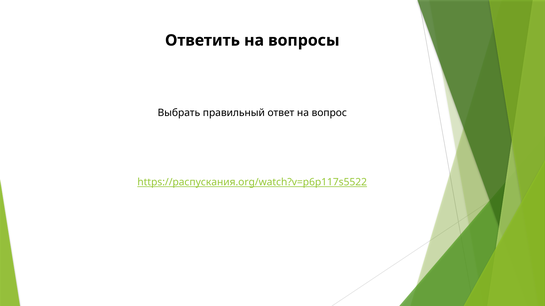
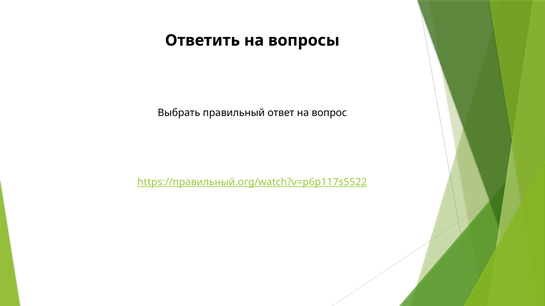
https://распускания.org/watch?v=p6p117s5522: https://распускания.org/watch?v=p6p117s5522 -> https://правильный.org/watch?v=p6p117s5522 (252, 182)
